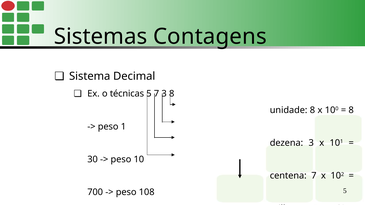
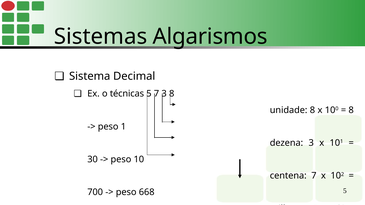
Contagens: Contagens -> Algarismos (210, 37)
108: 108 -> 668 (147, 192)
